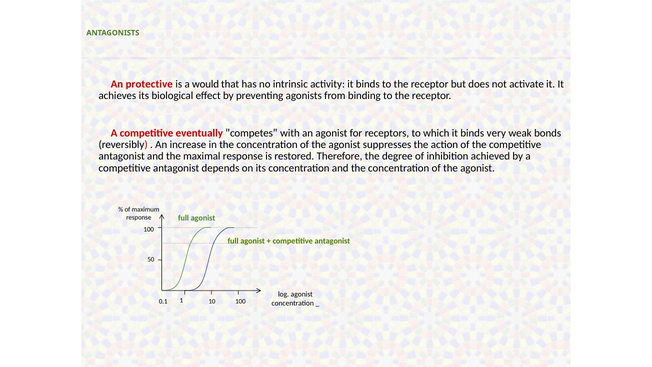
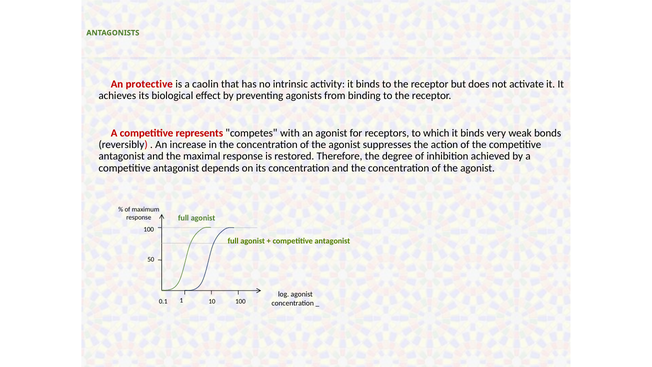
would: would -> caolin (205, 84)
eventually: eventually -> represents (199, 133)
